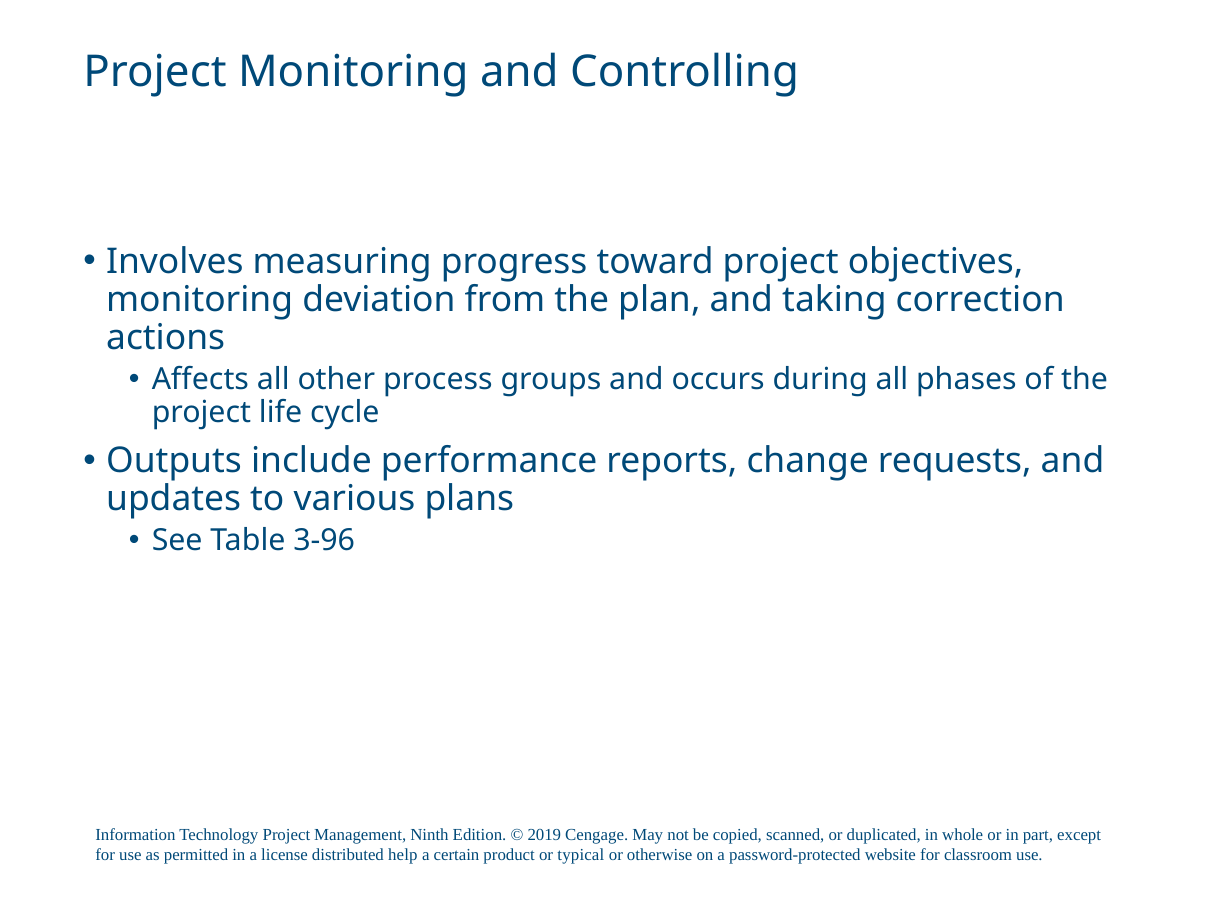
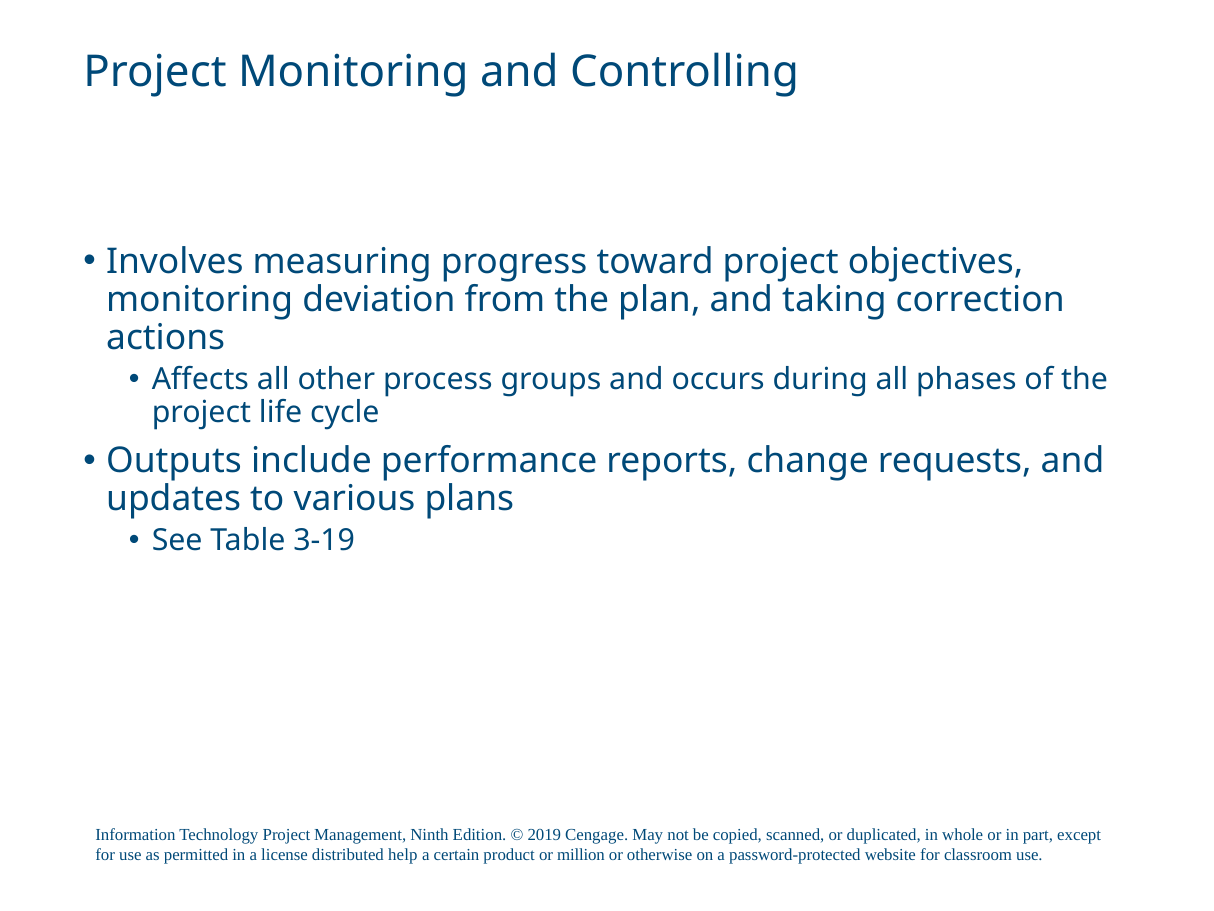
3-96: 3-96 -> 3-19 (324, 541)
typical: typical -> million (581, 855)
